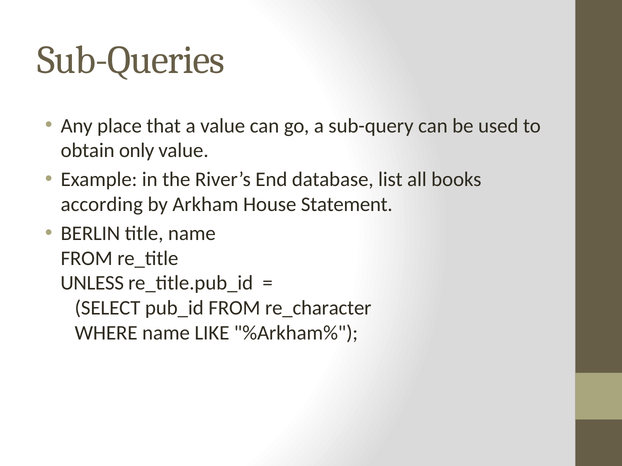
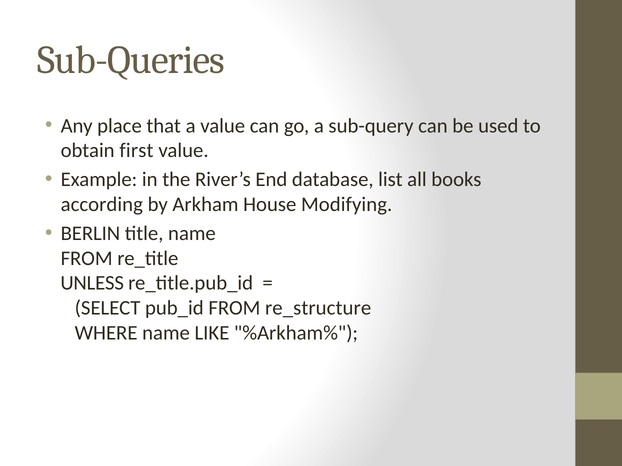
only: only -> first (136, 151)
Statement: Statement -> Modifying (347, 205)
re_character: re_character -> re_structure (318, 308)
